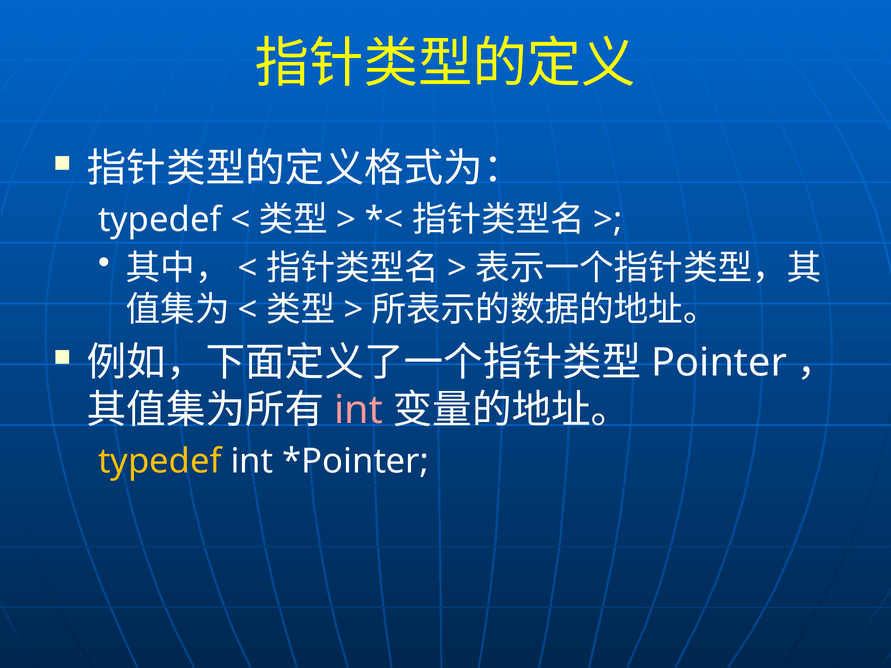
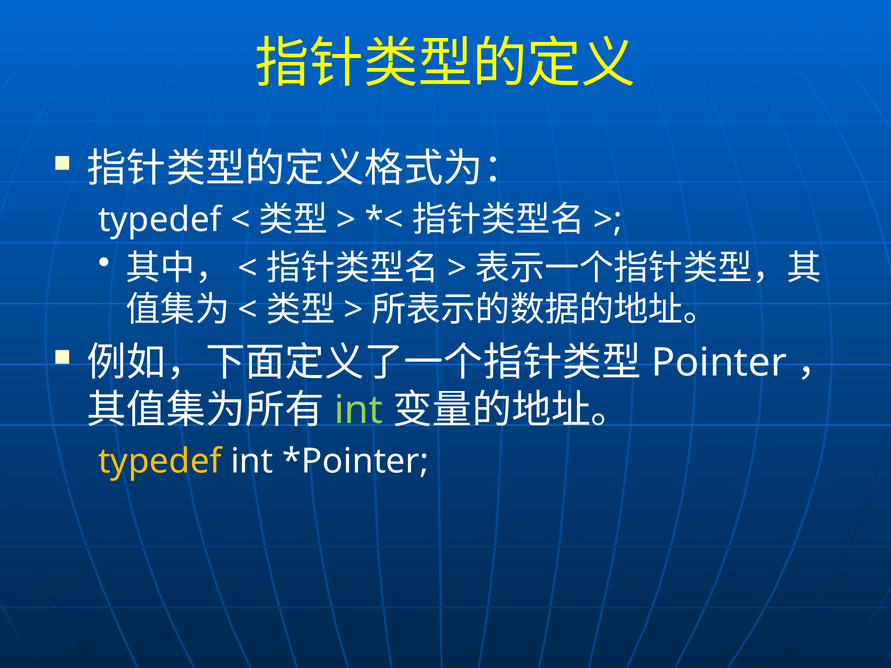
int colour: pink -> light green (359, 410)
